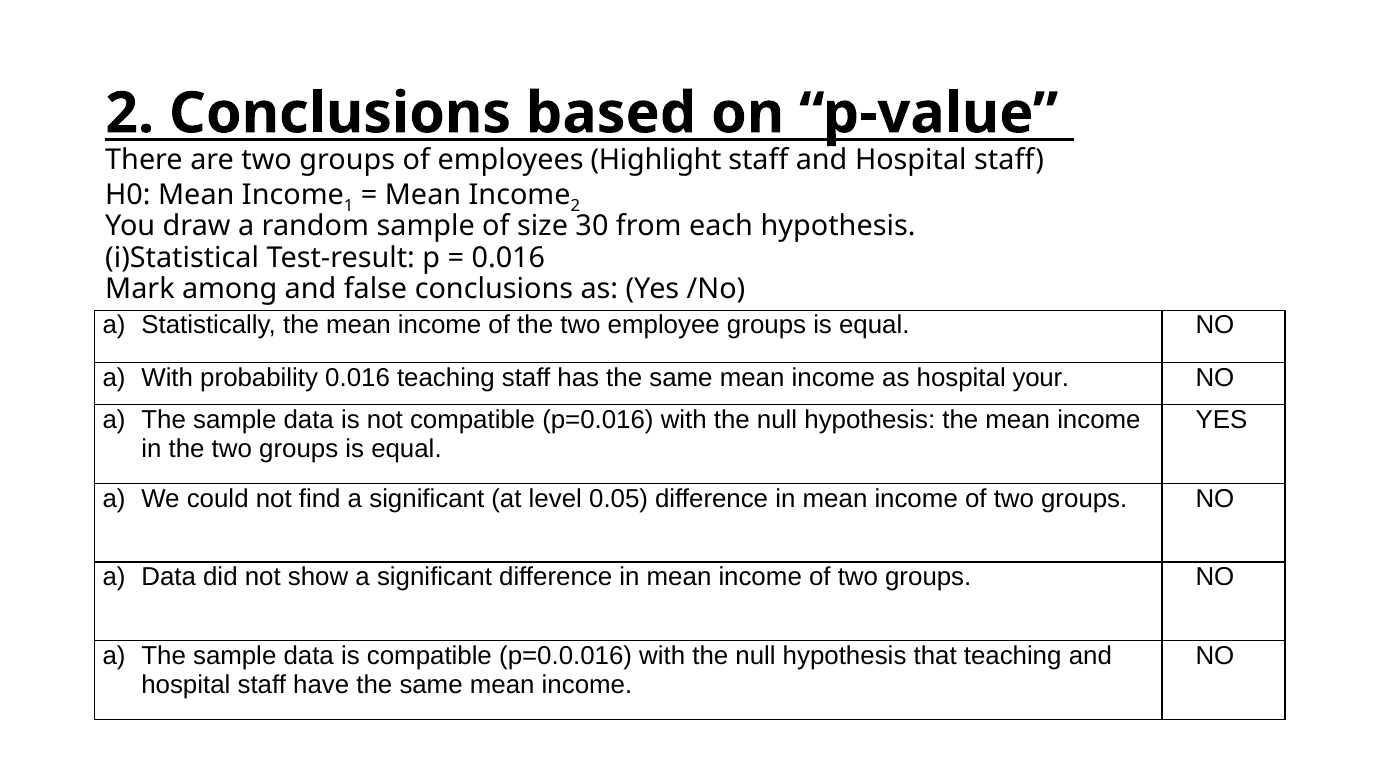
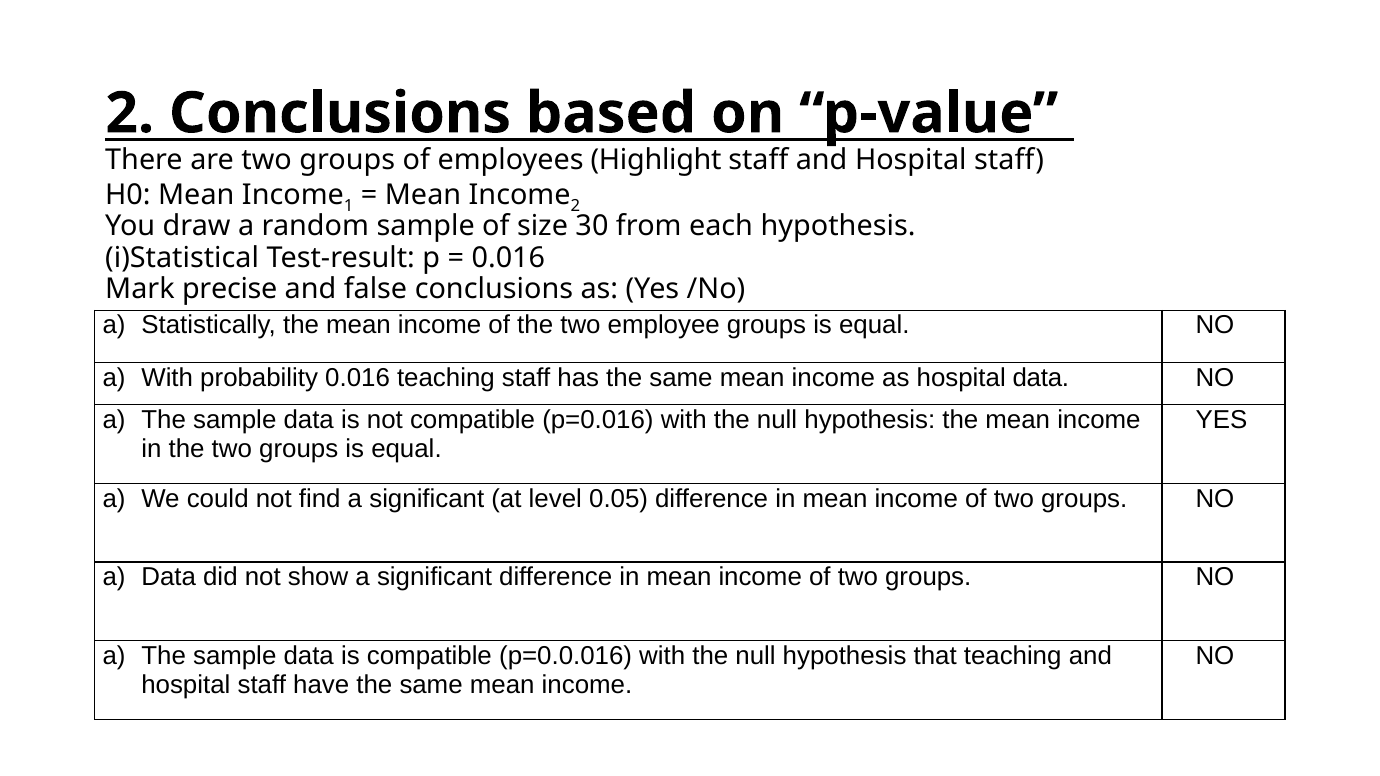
among: among -> precise (230, 289)
hospital your: your -> data (1041, 378)
